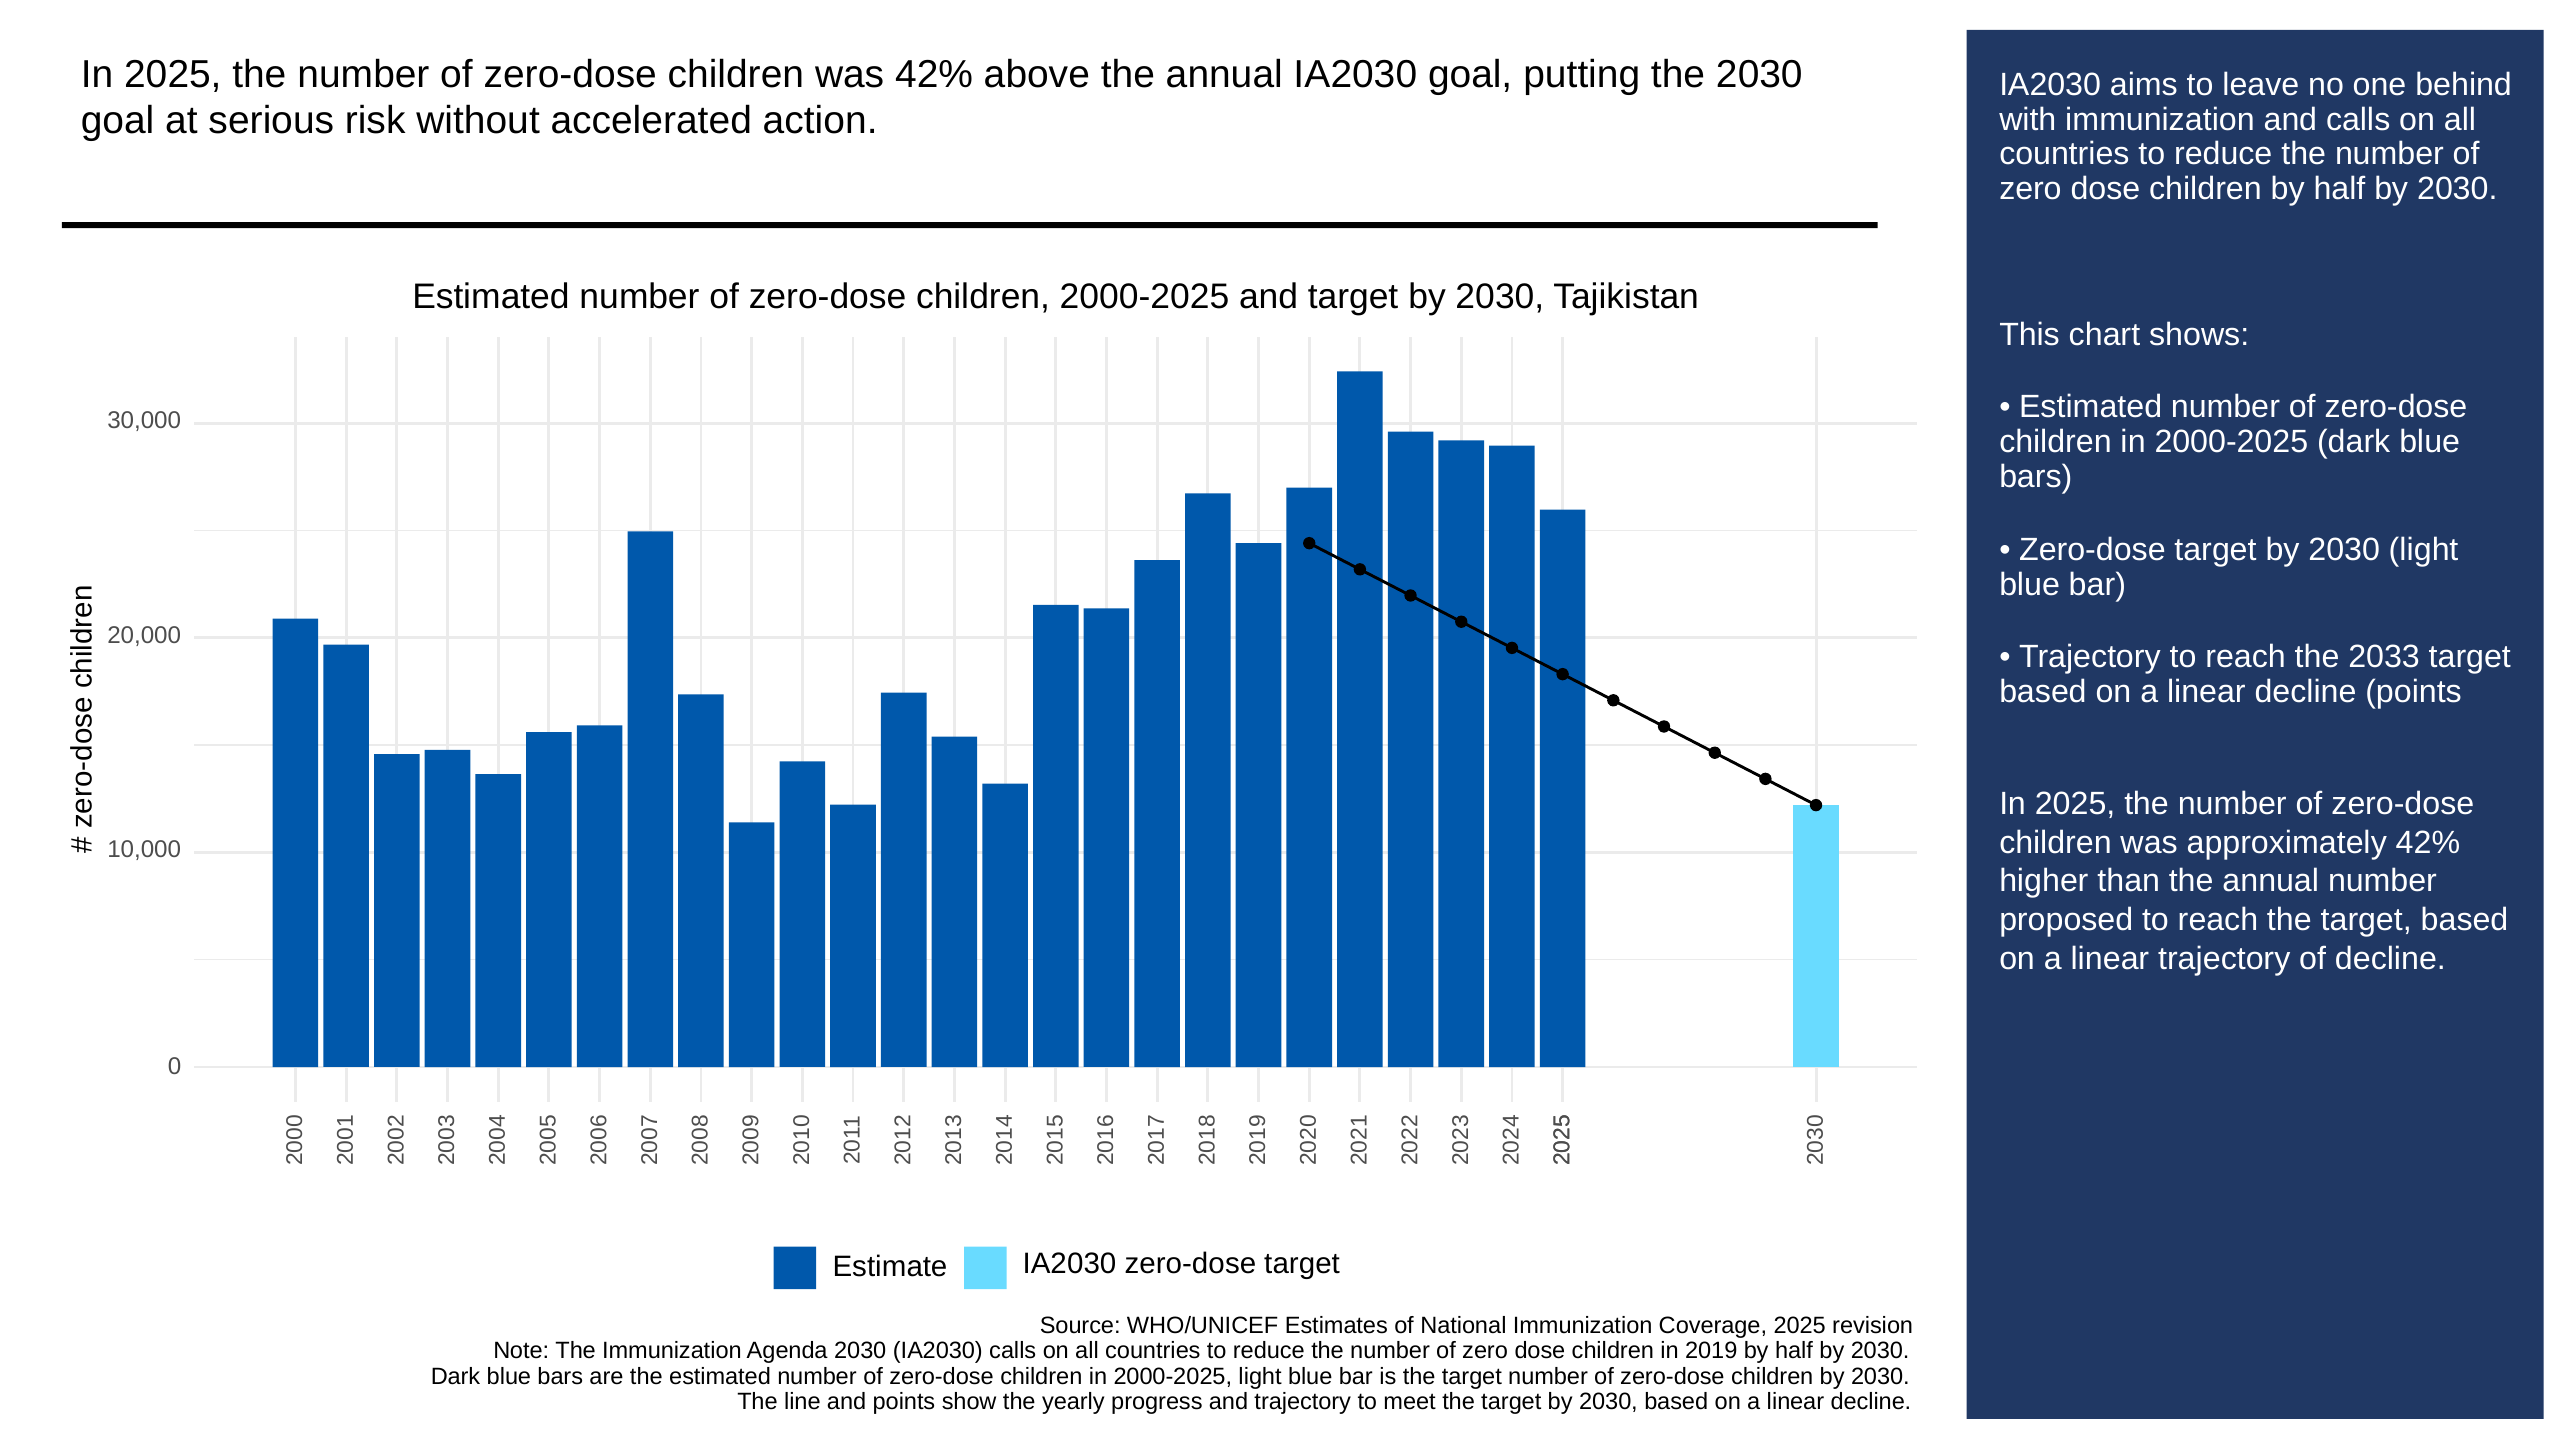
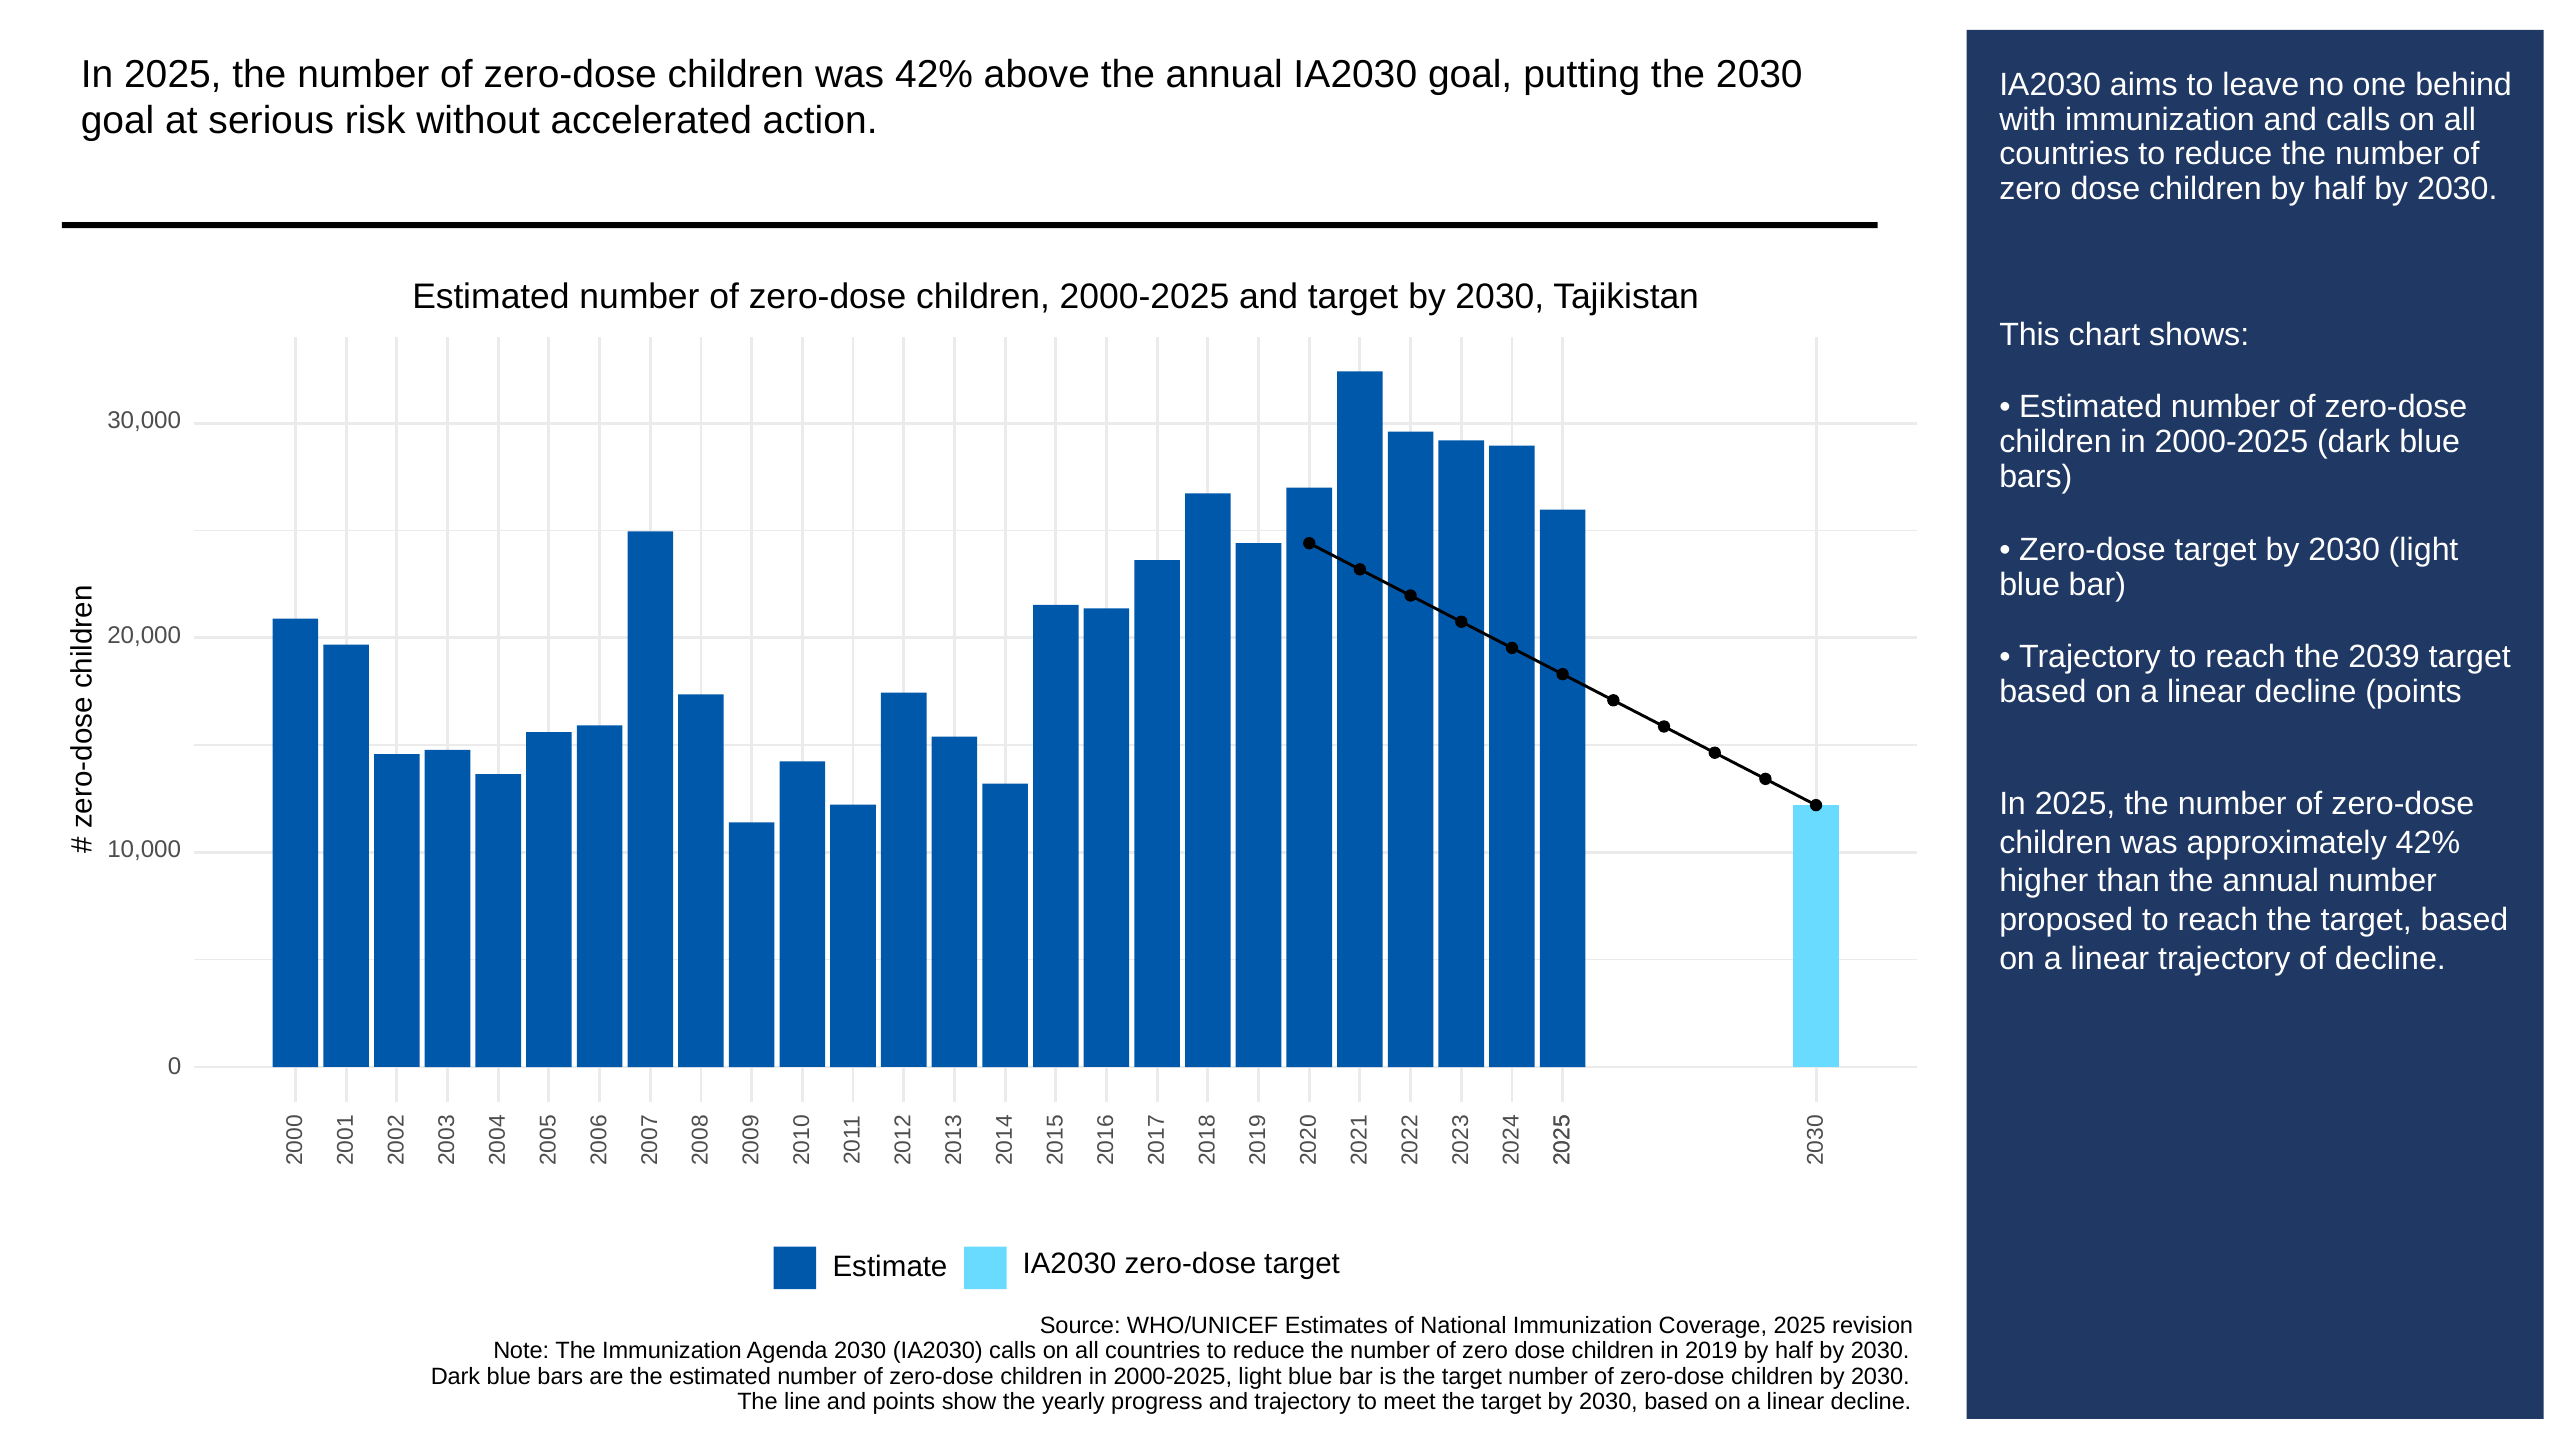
2033: 2033 -> 2039 (2384, 657)
